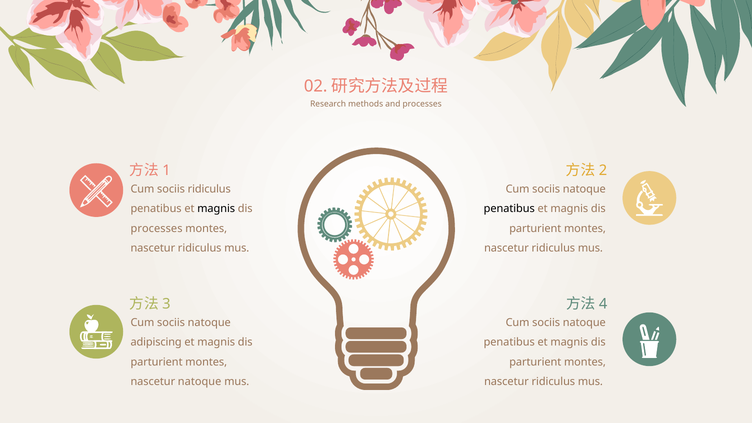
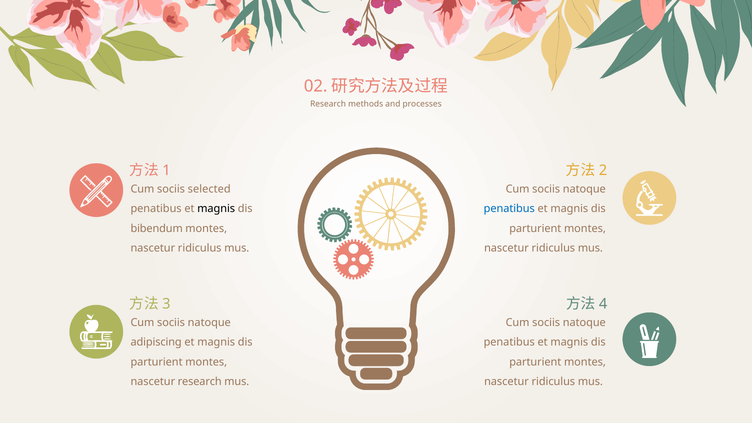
sociis ridiculus: ridiculus -> selected (209, 189)
penatibus colour: black -> blue (509, 209)
processes: processes -> bibendum (157, 229)
nascetur natoque: natoque -> research (200, 382)
